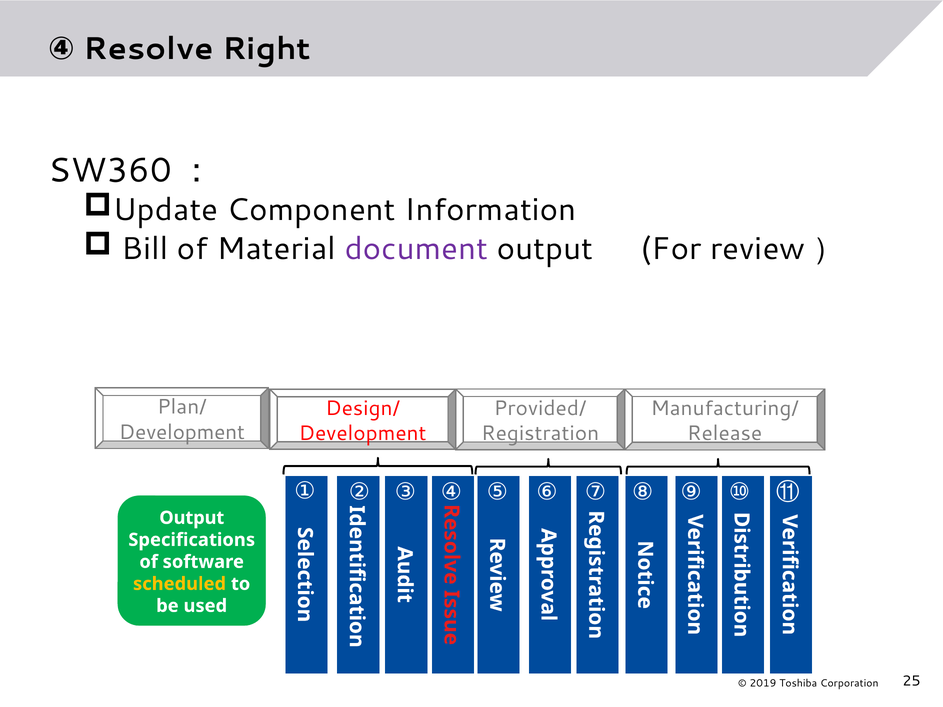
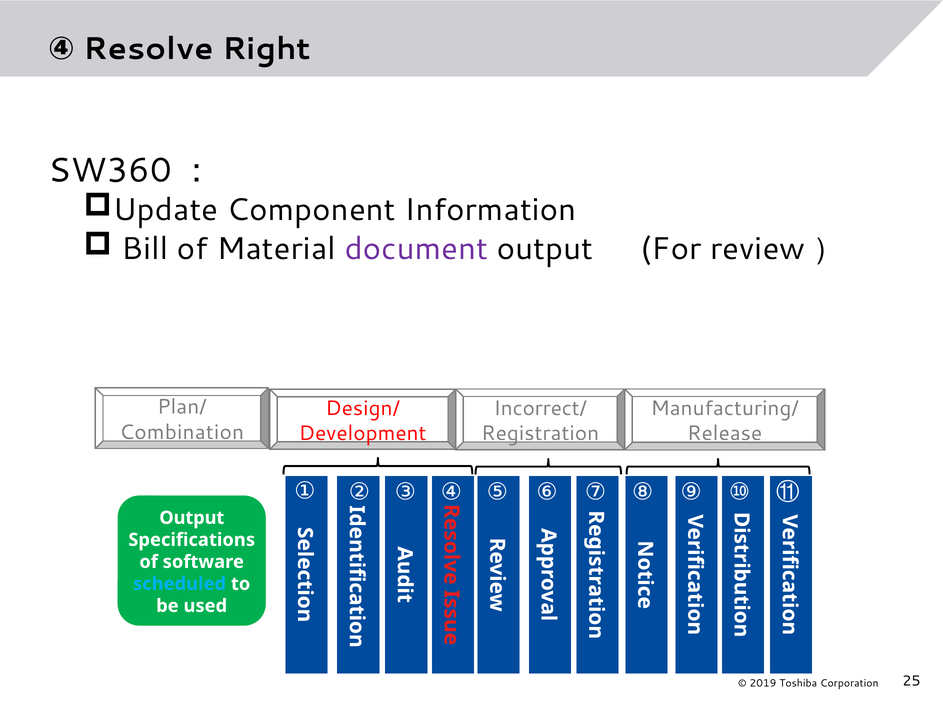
Provided/: Provided/ -> Incorrect/ (540, 408)
Development: Development -> Combination (182, 432)
scheduled colour: yellow -> light blue (180, 584)
